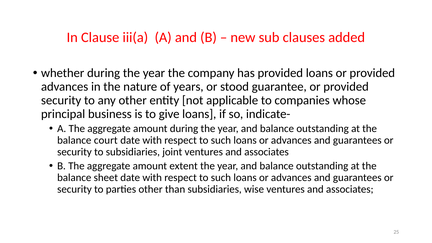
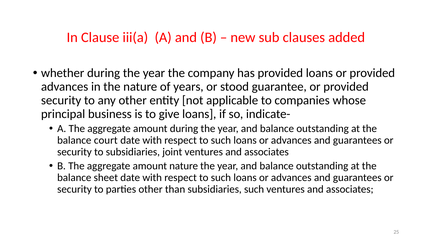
amount extent: extent -> nature (184, 166)
subsidiaries wise: wise -> such (254, 189)
